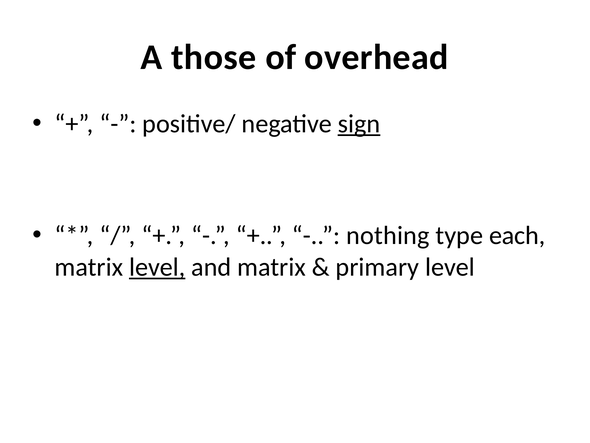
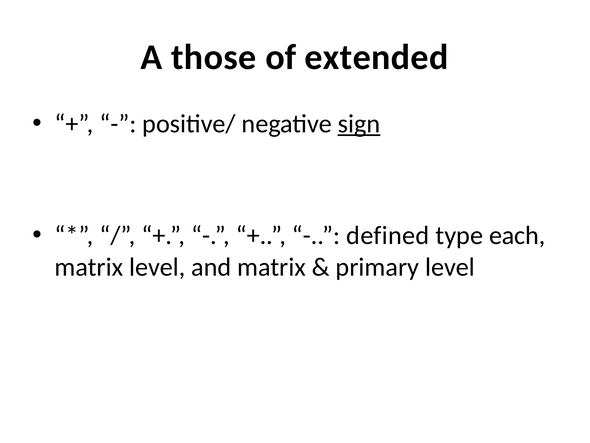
overhead: overhead -> extended (376, 57)
nothing: nothing -> defined (388, 235)
level underline: present -> none (157, 267)
